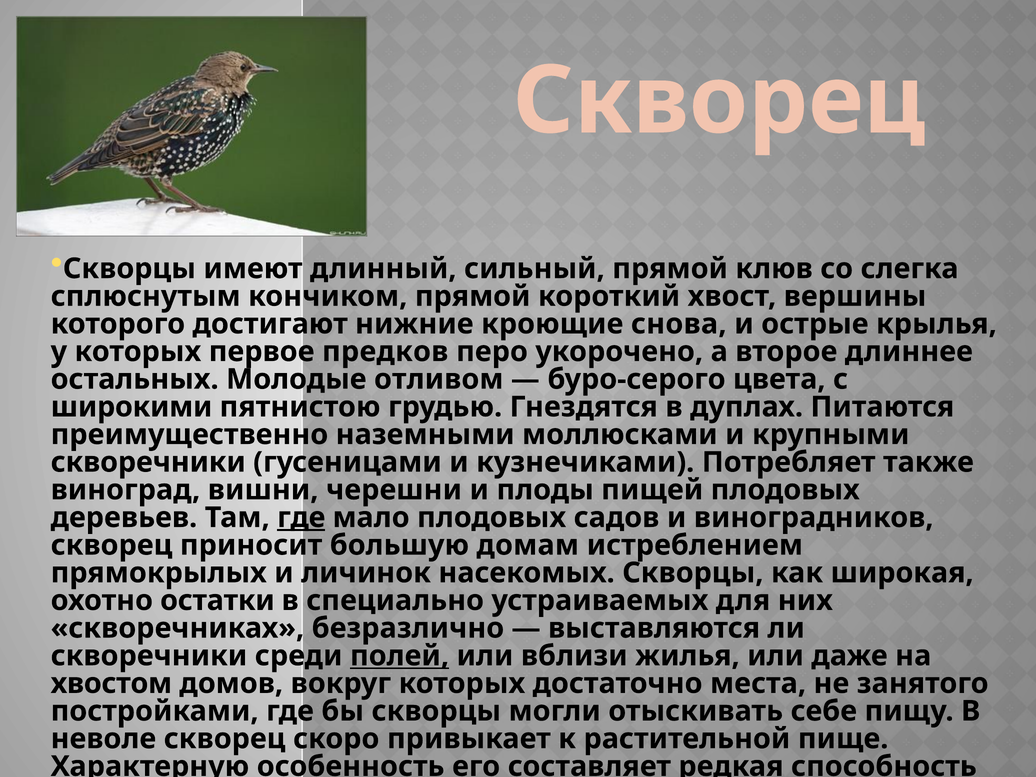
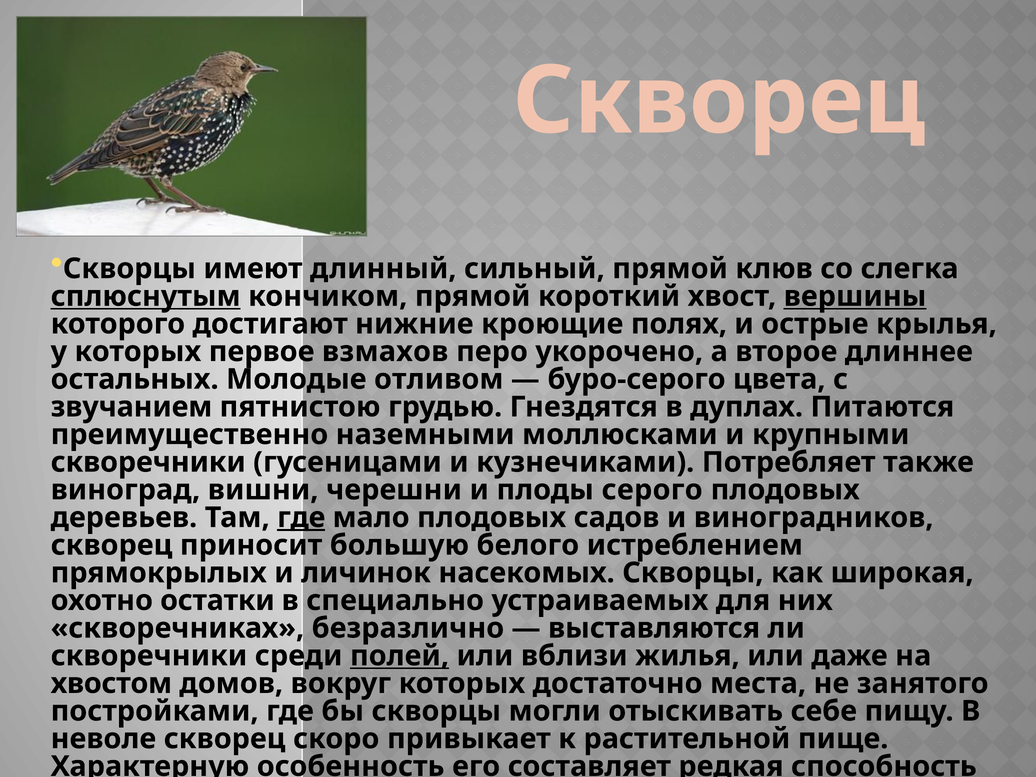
сплюснутым underline: none -> present (146, 296)
вершины underline: none -> present (855, 296)
снова: снова -> полях (679, 324)
предков: предков -> взмахов (385, 352)
широкими: широкими -> звучанием (131, 407)
пищей: пищей -> серого (652, 490)
домам: домам -> белого (528, 545)
